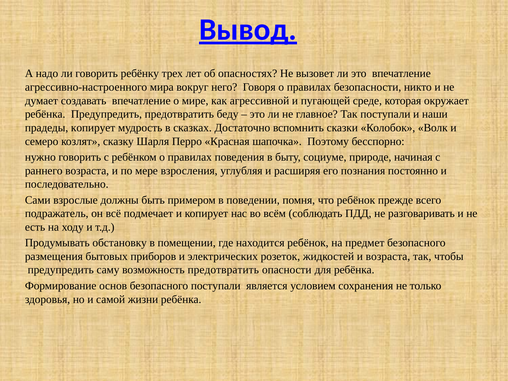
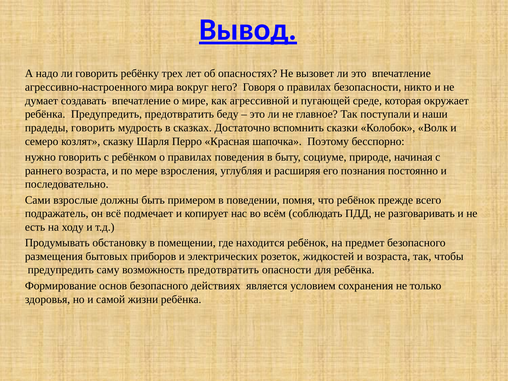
прадеды копирует: копирует -> говорить (93, 128)
безопасного поступали: поступали -> действиях (216, 286)
